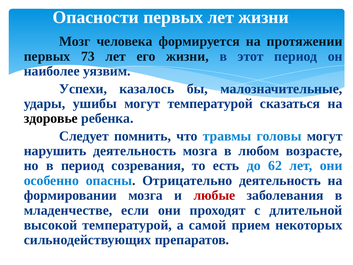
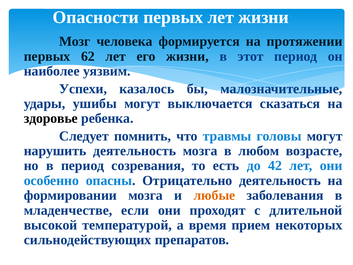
73: 73 -> 62 (88, 56)
могут температурой: температурой -> выключается (210, 103)
62: 62 -> 42 (275, 166)
любые colour: red -> orange (214, 195)
самой: самой -> время (208, 225)
